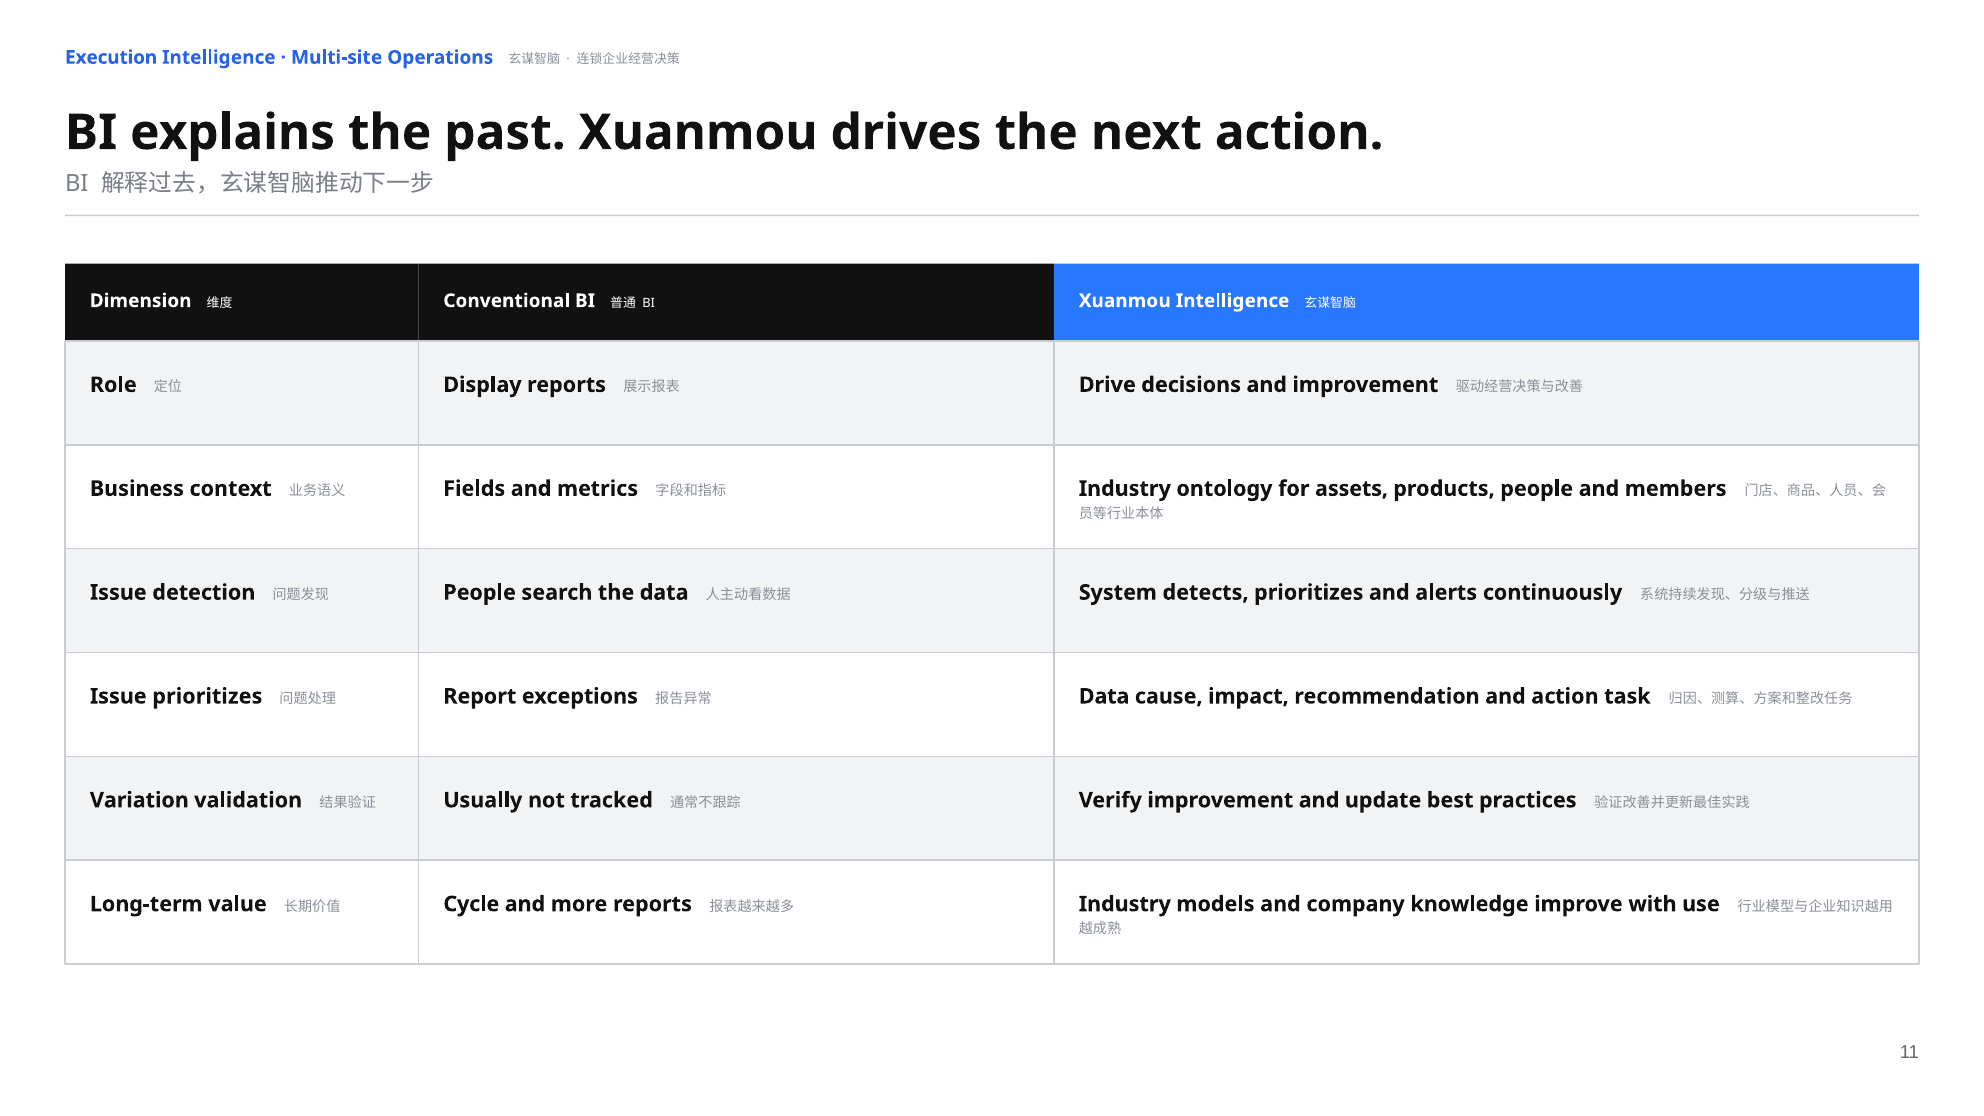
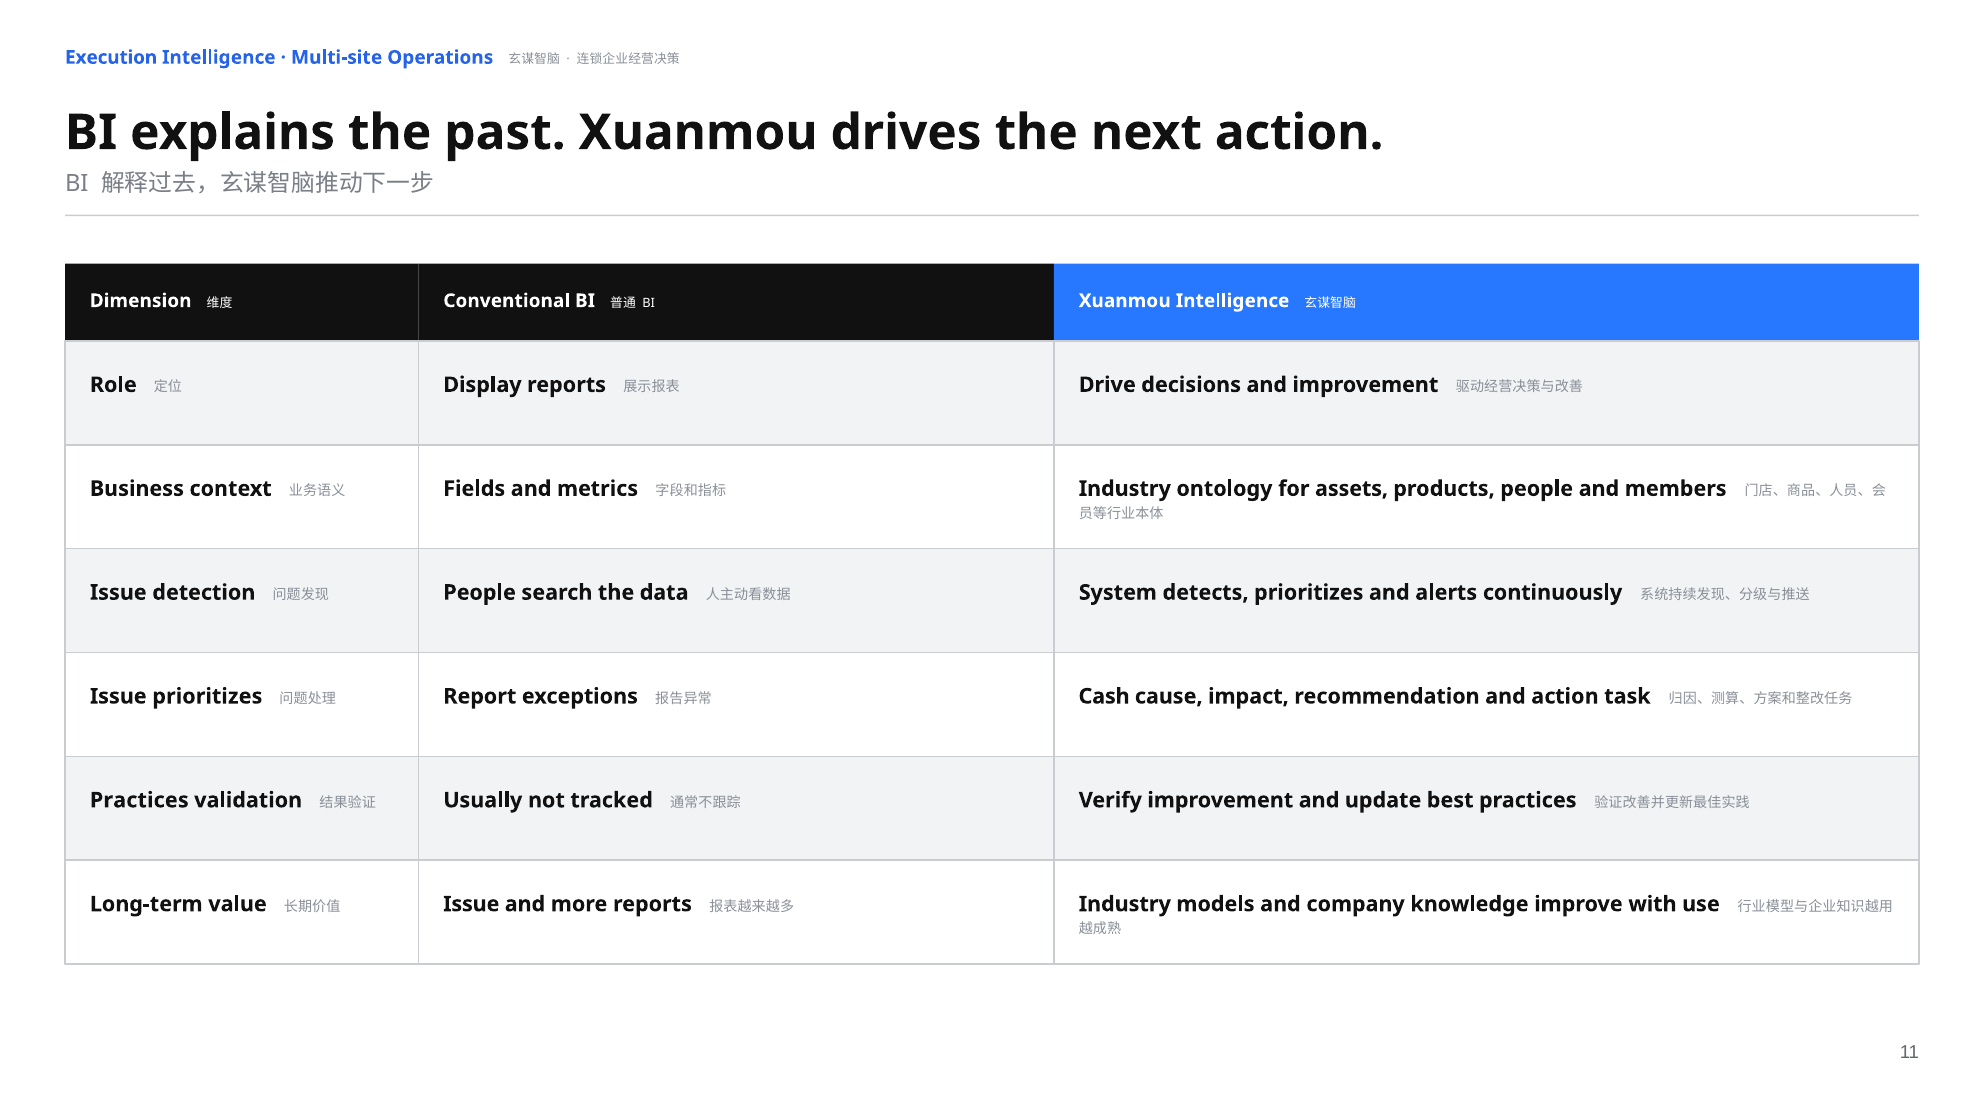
Data: Data -> Cash (1104, 696)
Variation: Variation -> Practices (139, 800)
Cycle: Cycle -> Issue (471, 904)
